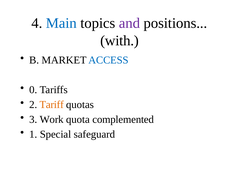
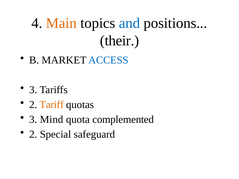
Main colour: blue -> orange (61, 23)
and colour: purple -> blue (129, 23)
with: with -> their (120, 41)
0: 0 -> 3 (33, 90)
Work: Work -> Mind (52, 120)
1: 1 -> 2 (33, 134)
